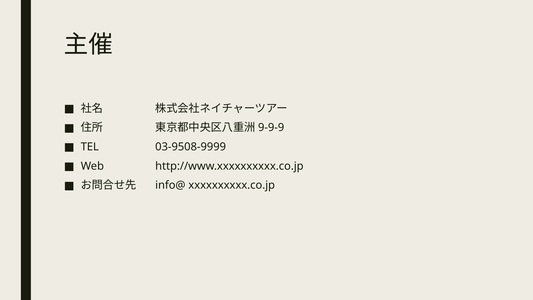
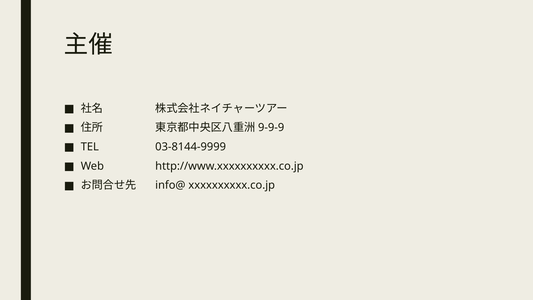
03-9508-9999: 03-9508-9999 -> 03-8144-9999 (191, 147)
